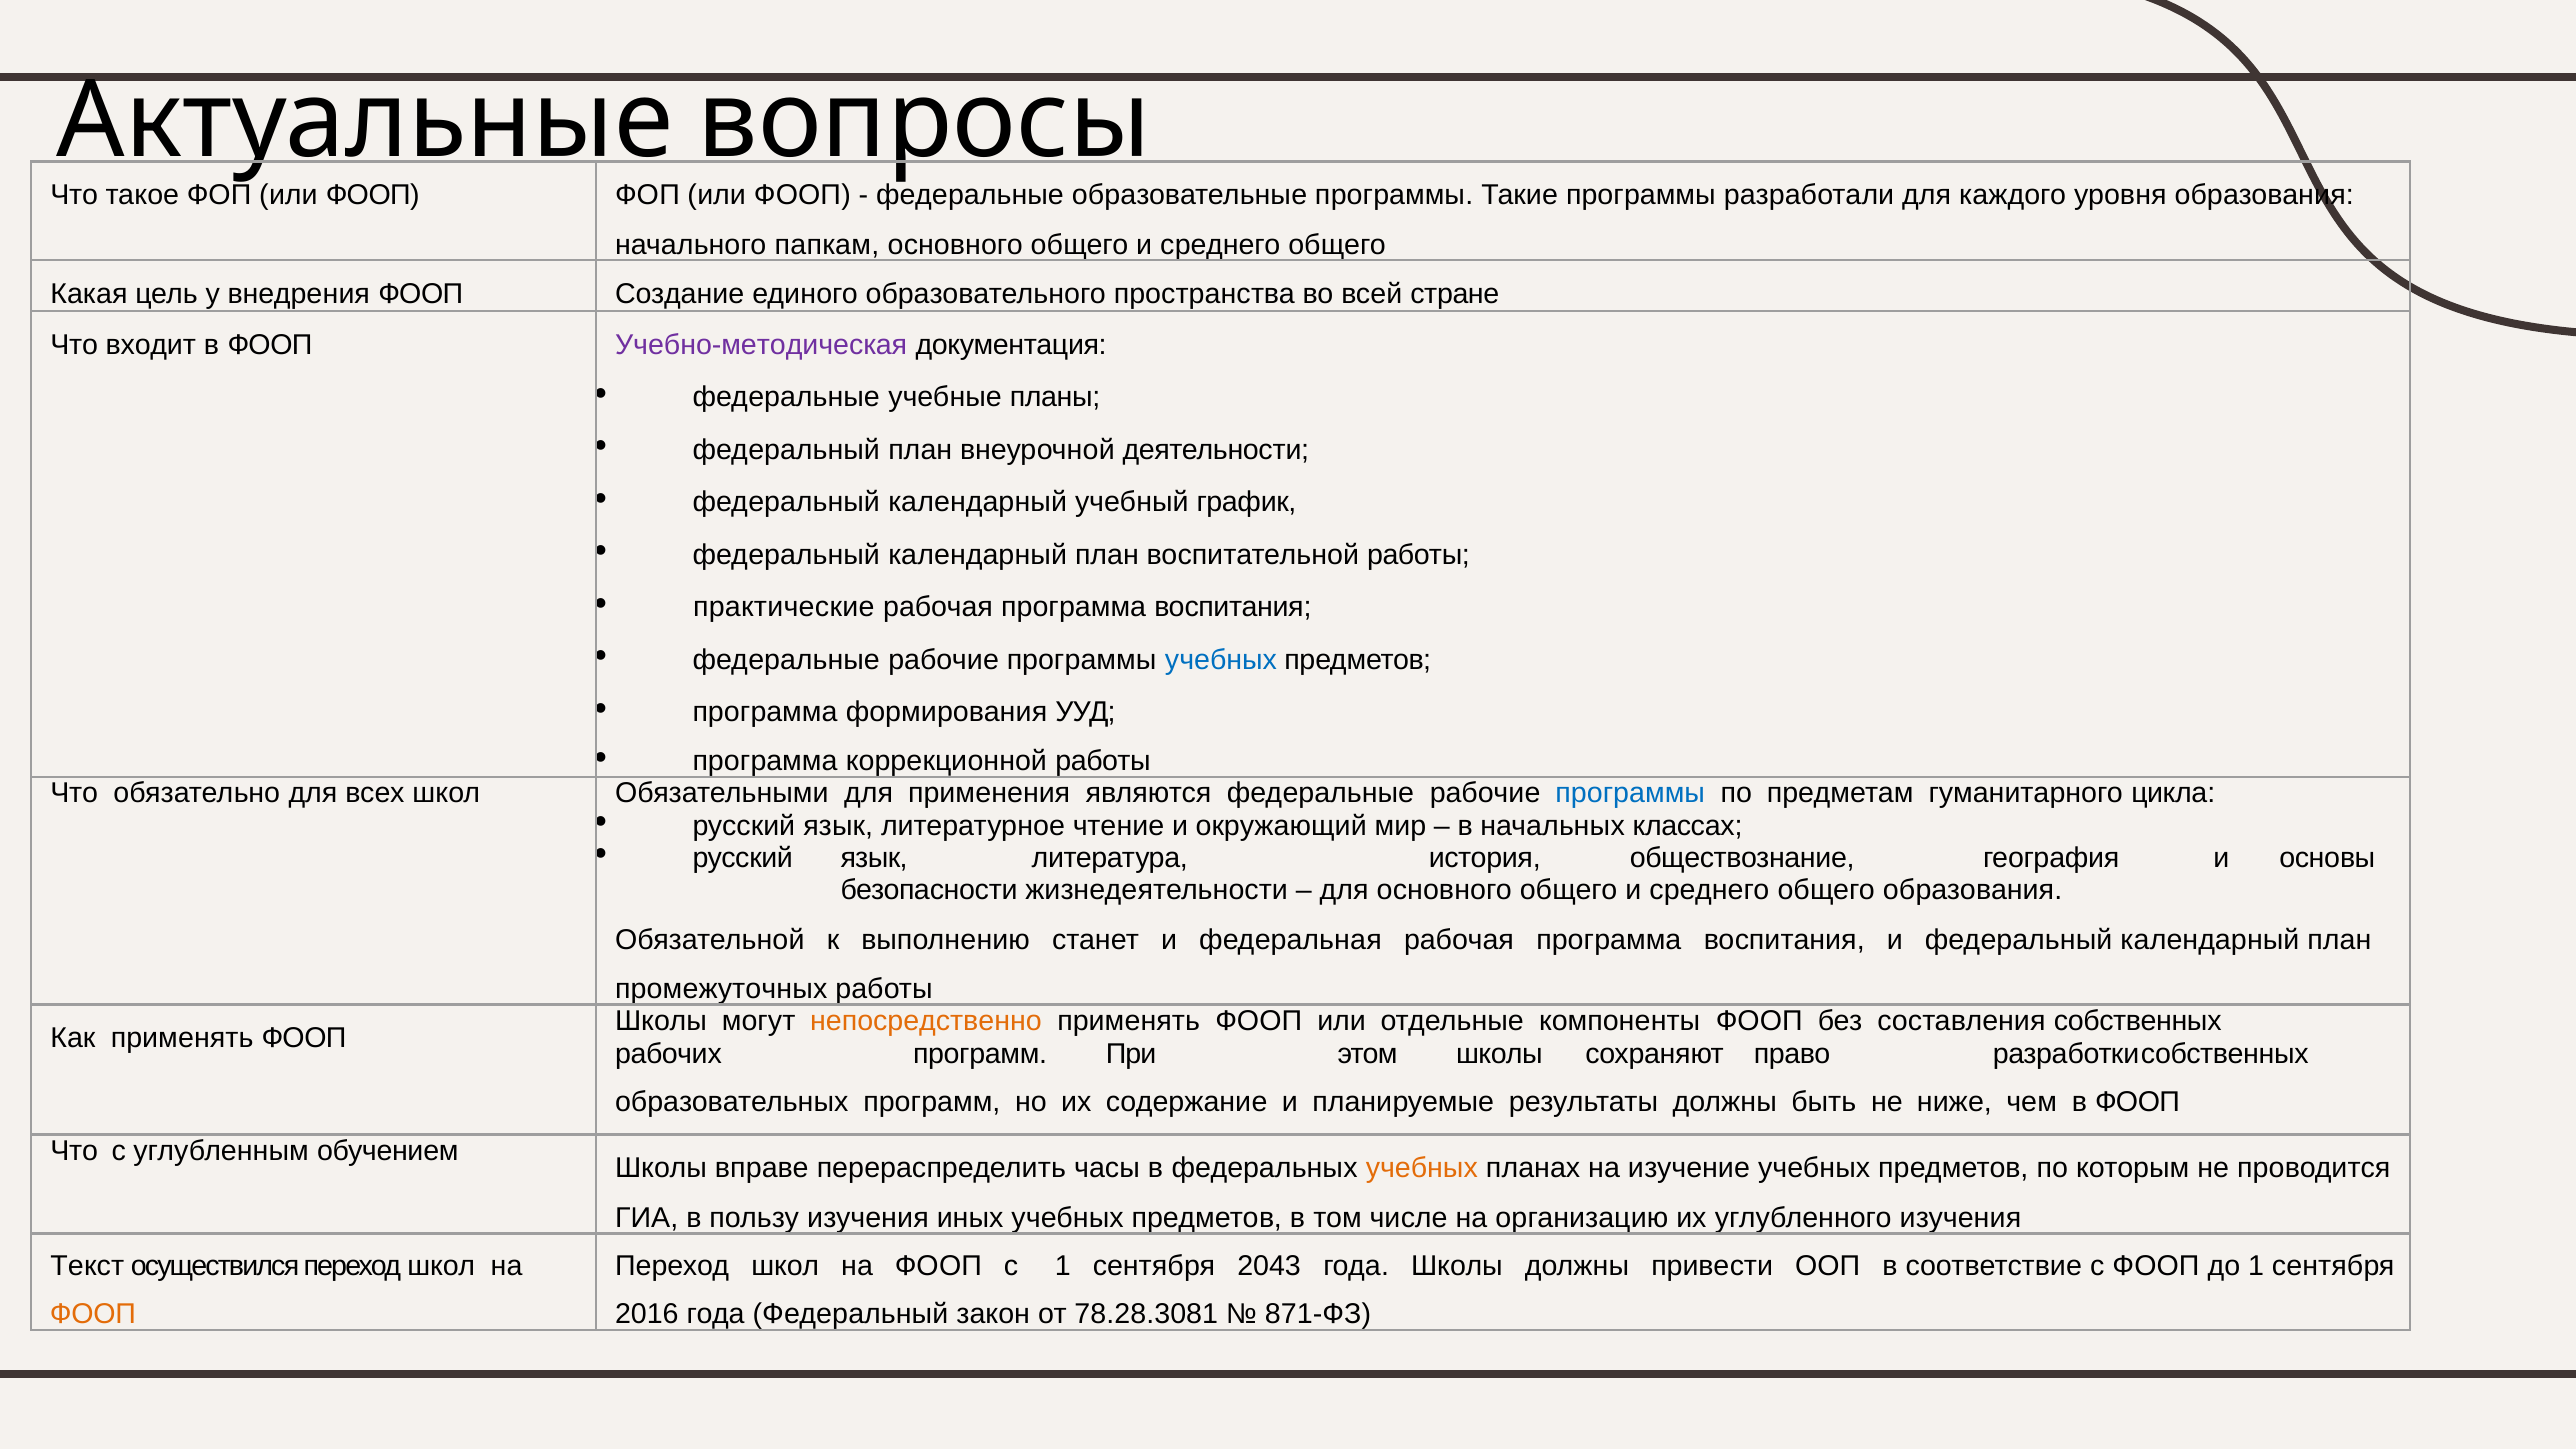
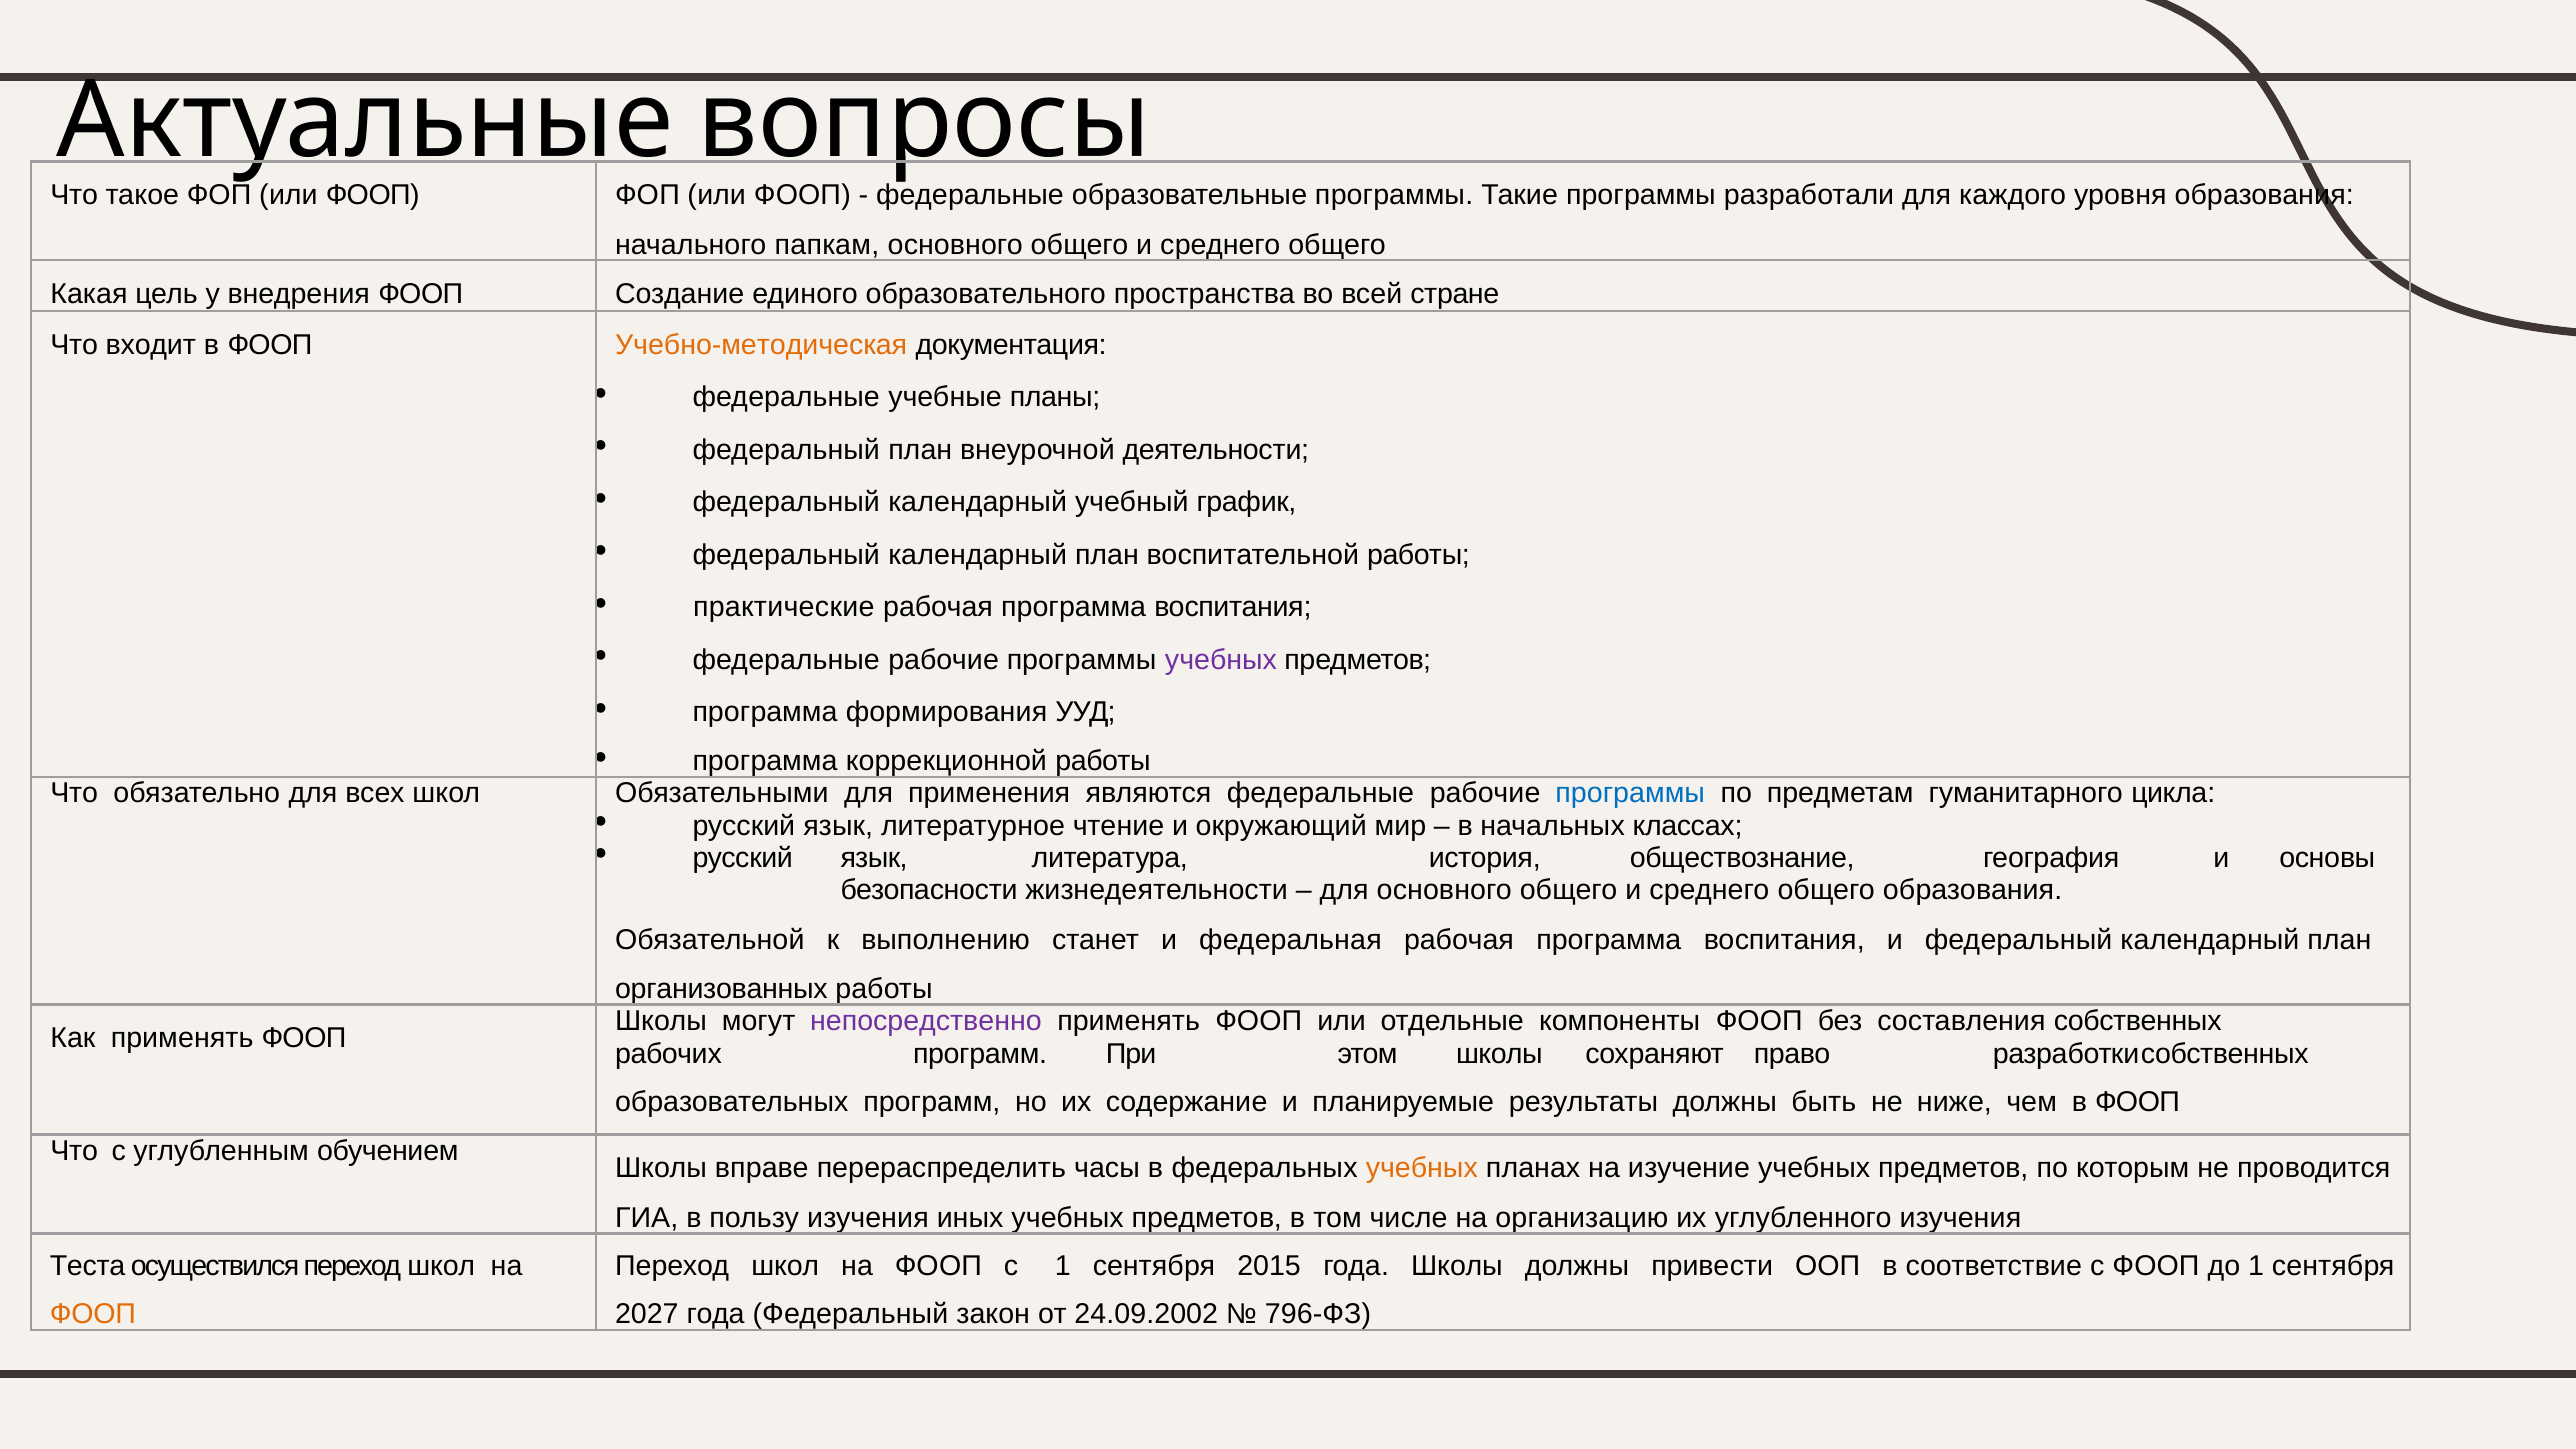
Учебно-методическая colour: purple -> orange (761, 345)
учебных colour: blue -> purple (1221, 660)
промежуточных: промежуточных -> организованных (721, 989)
непосредственно colour: orange -> purple (926, 1021)
Текст: Текст -> Теста (88, 1266)
2043: 2043 -> 2015 (1269, 1266)
2016: 2016 -> 2027 (647, 1315)
78.28.3081: 78.28.3081 -> 24.09.2002 (1146, 1315)
871-ФЗ: 871-ФЗ -> 796-ФЗ (1318, 1315)
